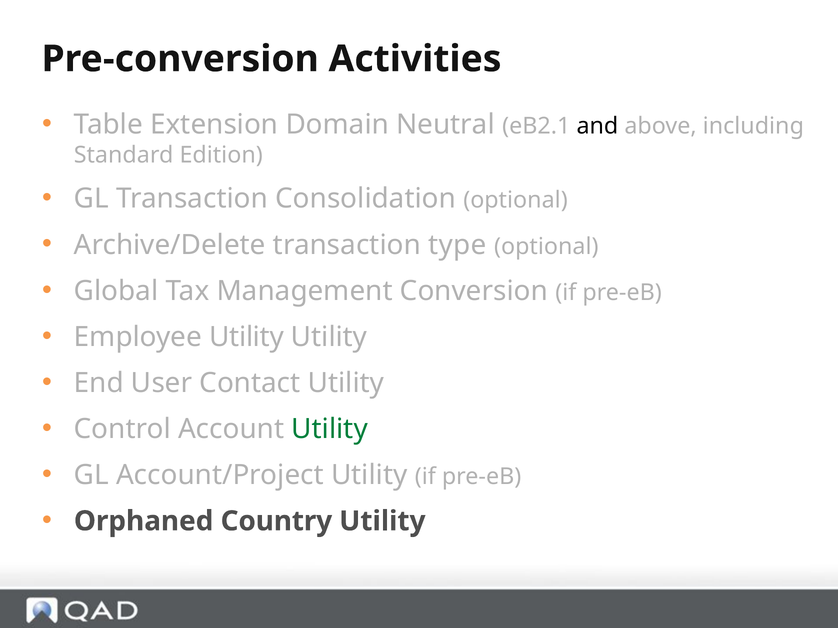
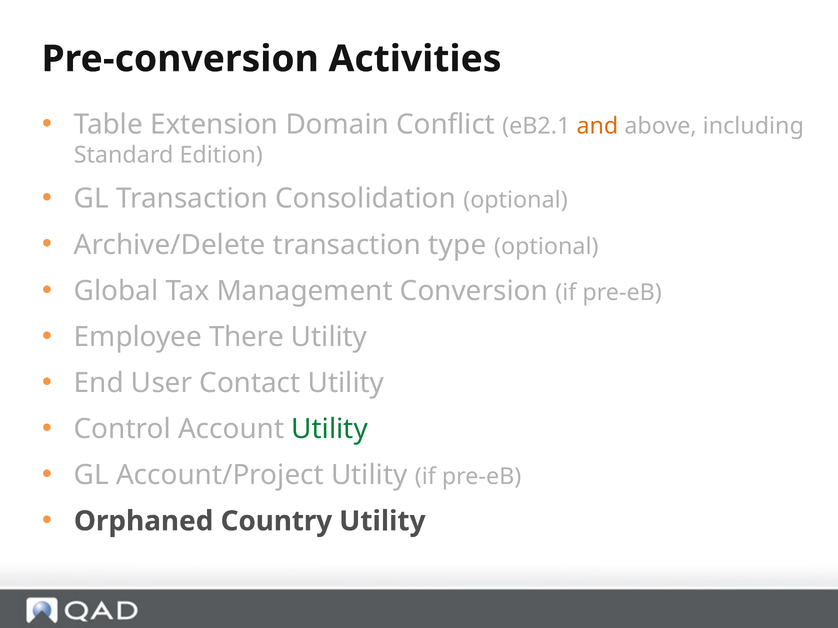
Neutral: Neutral -> Conflict (446, 125)
and colour: black -> orange (597, 126)
Employee Utility: Utility -> There (247, 337)
